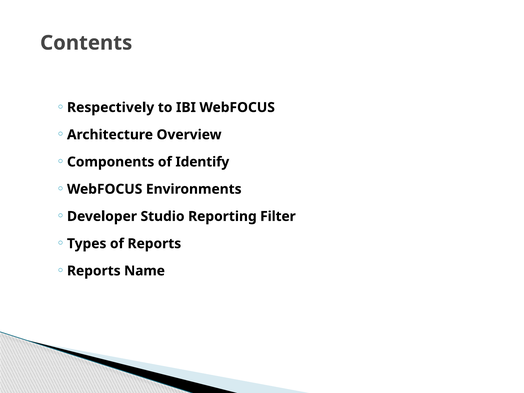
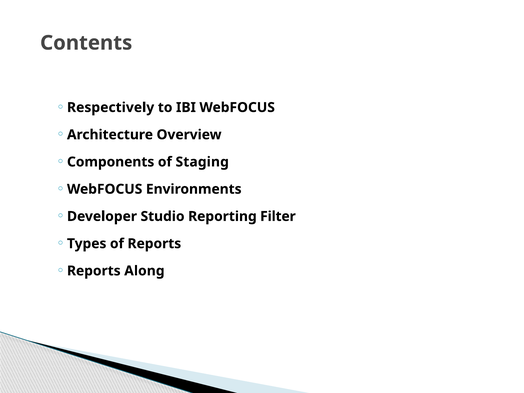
Identify: Identify -> Staging (202, 162)
Name: Name -> Along (144, 271)
